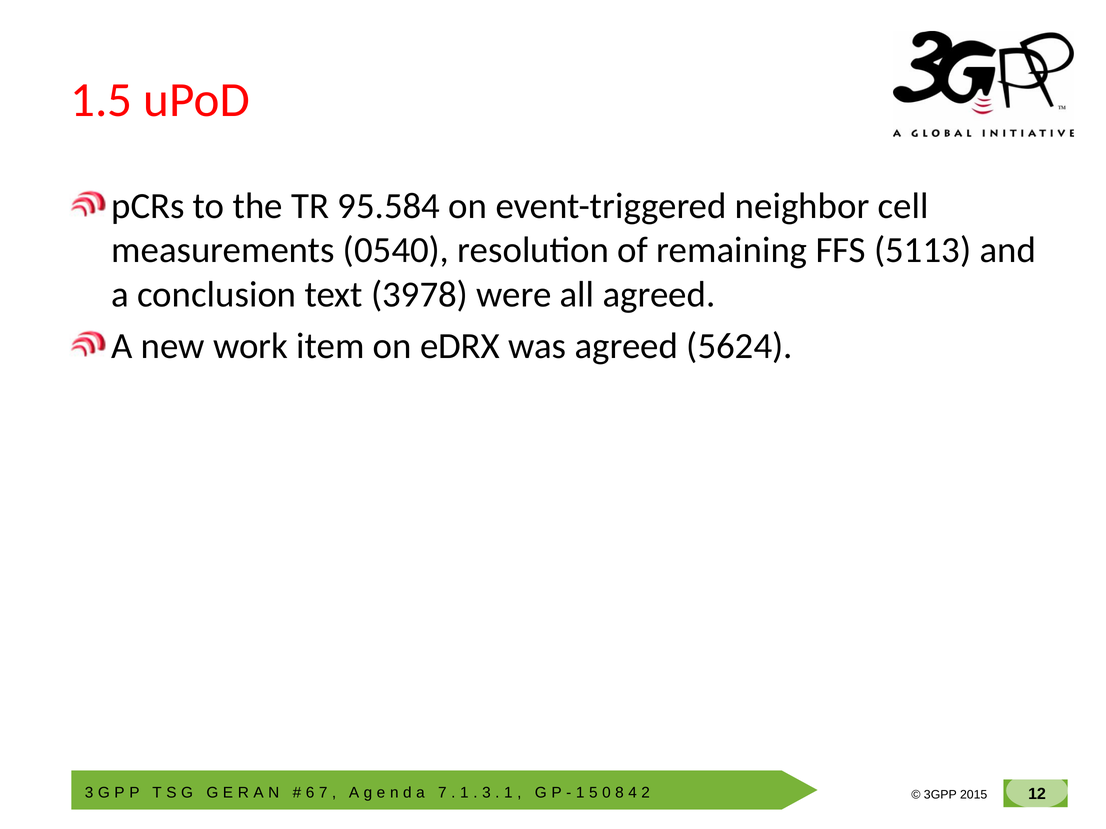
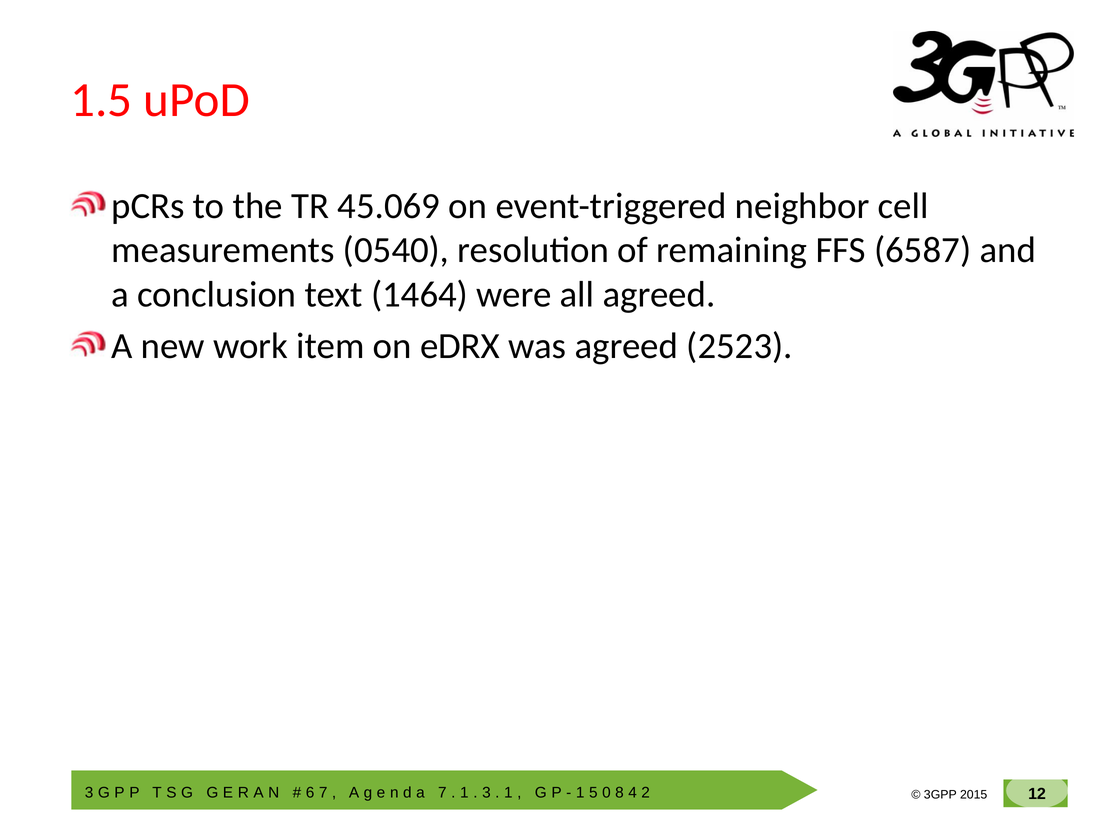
95.584: 95.584 -> 45.069 (389, 206)
5113: 5113 -> 6587 (923, 250)
3978: 3978 -> 1464 (420, 295)
5624: 5624 -> 2523 (740, 346)
